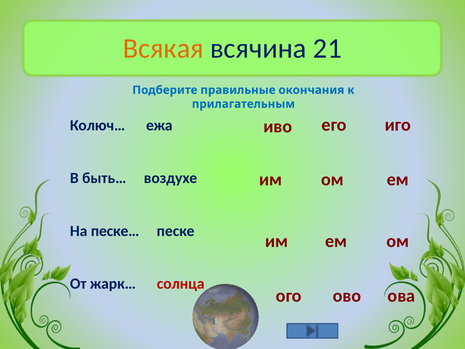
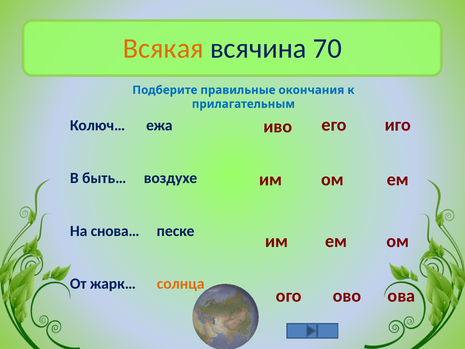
21: 21 -> 70 (327, 48)
песке…: песке… -> снова… (115, 231)
солнца colour: red -> orange (181, 283)
